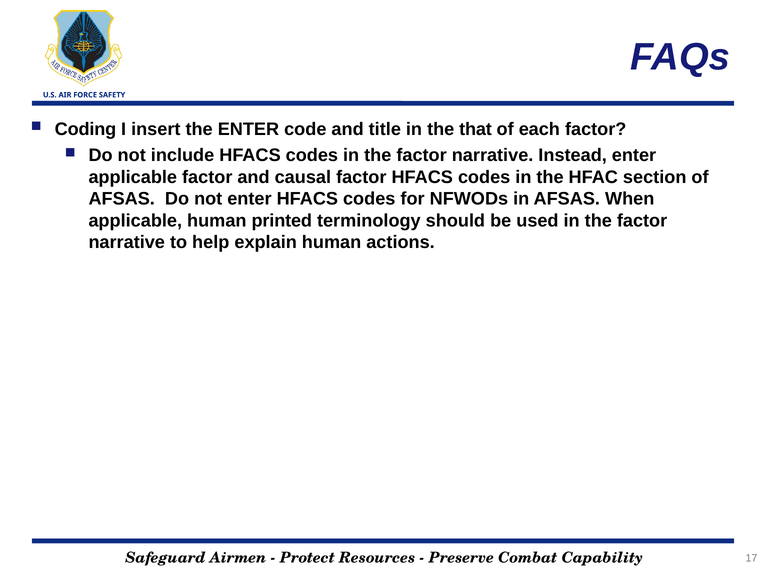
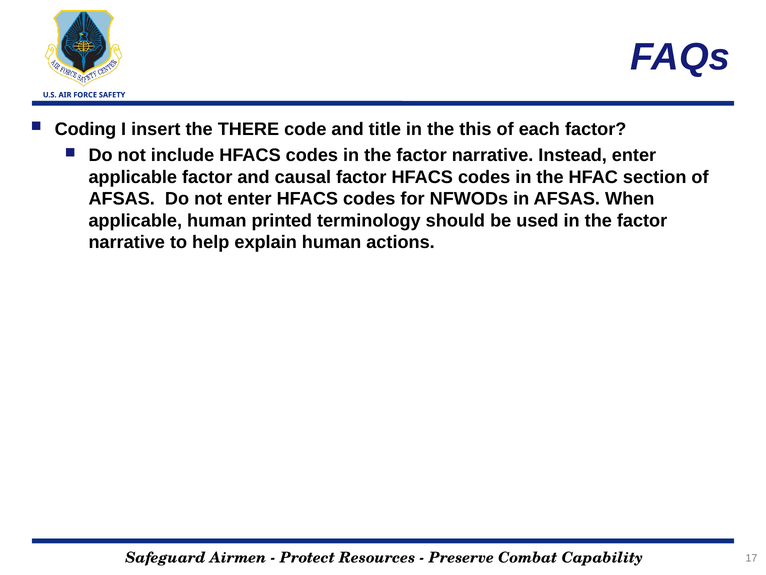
the ENTER: ENTER -> THERE (248, 129)
that: that -> this (475, 129)
